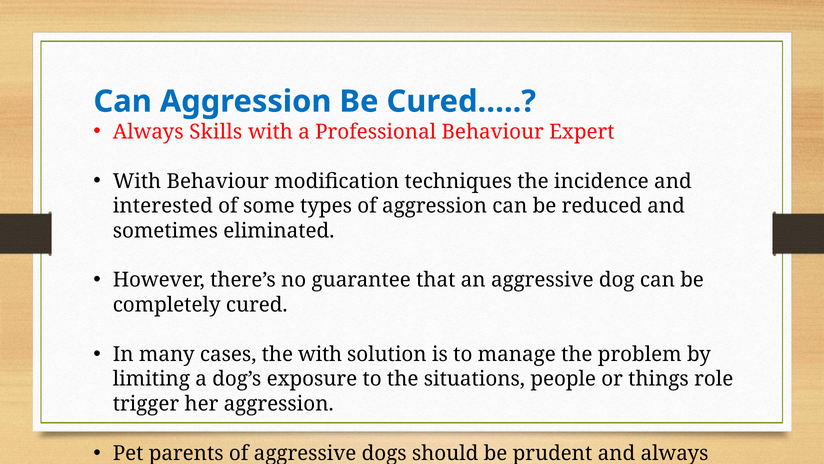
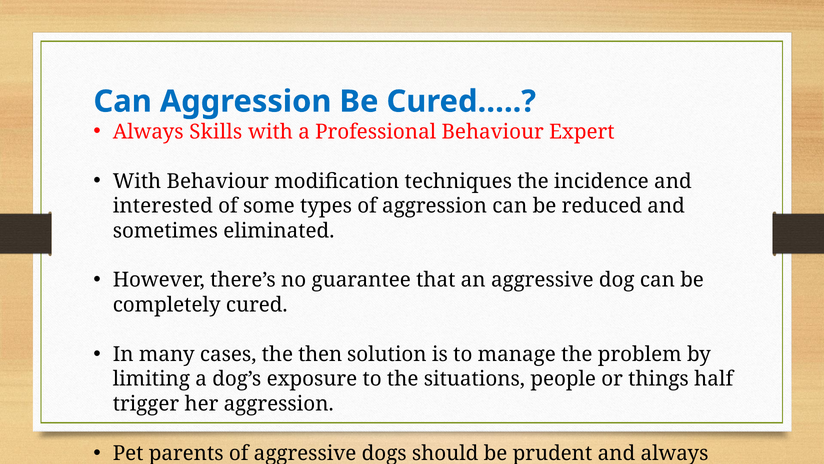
the with: with -> then (320, 354)
role: role -> half (714, 379)
